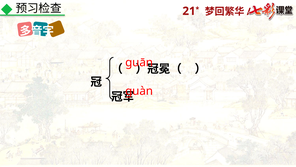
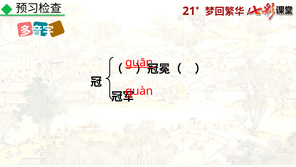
guān underline: none -> present (139, 62)
